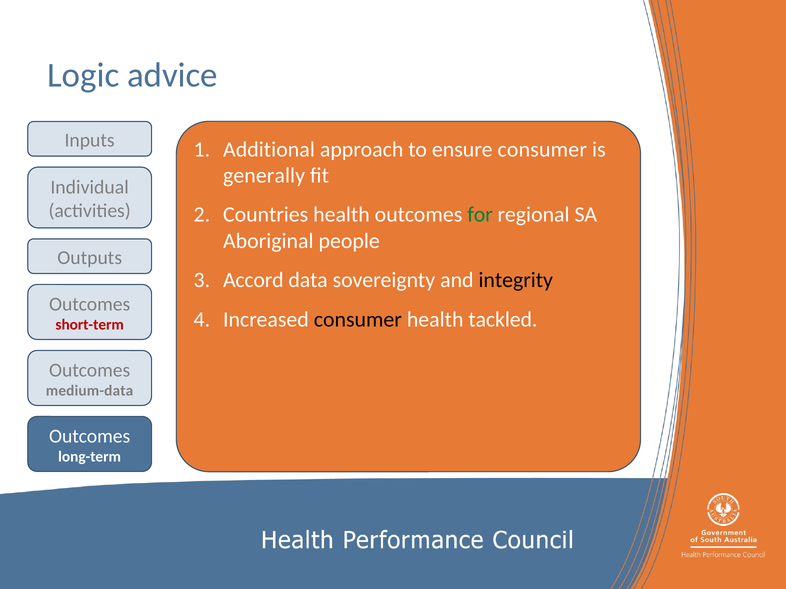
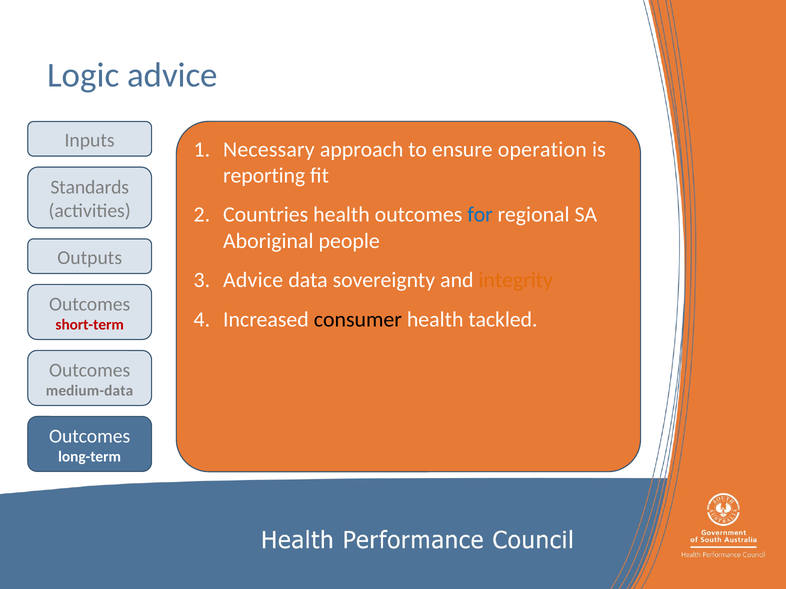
Additional: Additional -> Necessary (269, 149)
ensure consumer: consumer -> operation (542, 149)
generally: generally -> reporting (264, 176)
Individual: Individual -> Standards (90, 187)
for colour: green -> blue (480, 215)
Accord: Accord -> Advice (253, 280)
integrity colour: black -> orange (516, 280)
